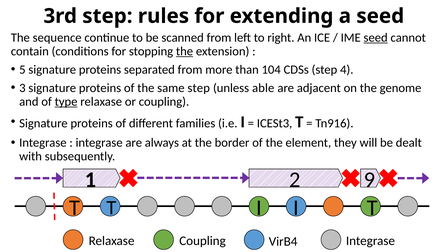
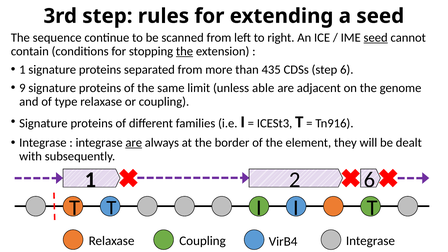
5: 5 -> 1 (22, 70)
104: 104 -> 435 (271, 70)
step 4: 4 -> 6 (347, 70)
3: 3 -> 9 (22, 88)
same step: step -> limit (199, 88)
type underline: present -> none (66, 102)
are underline: none -> present (134, 143)
2 9: 9 -> 6 (370, 180)
